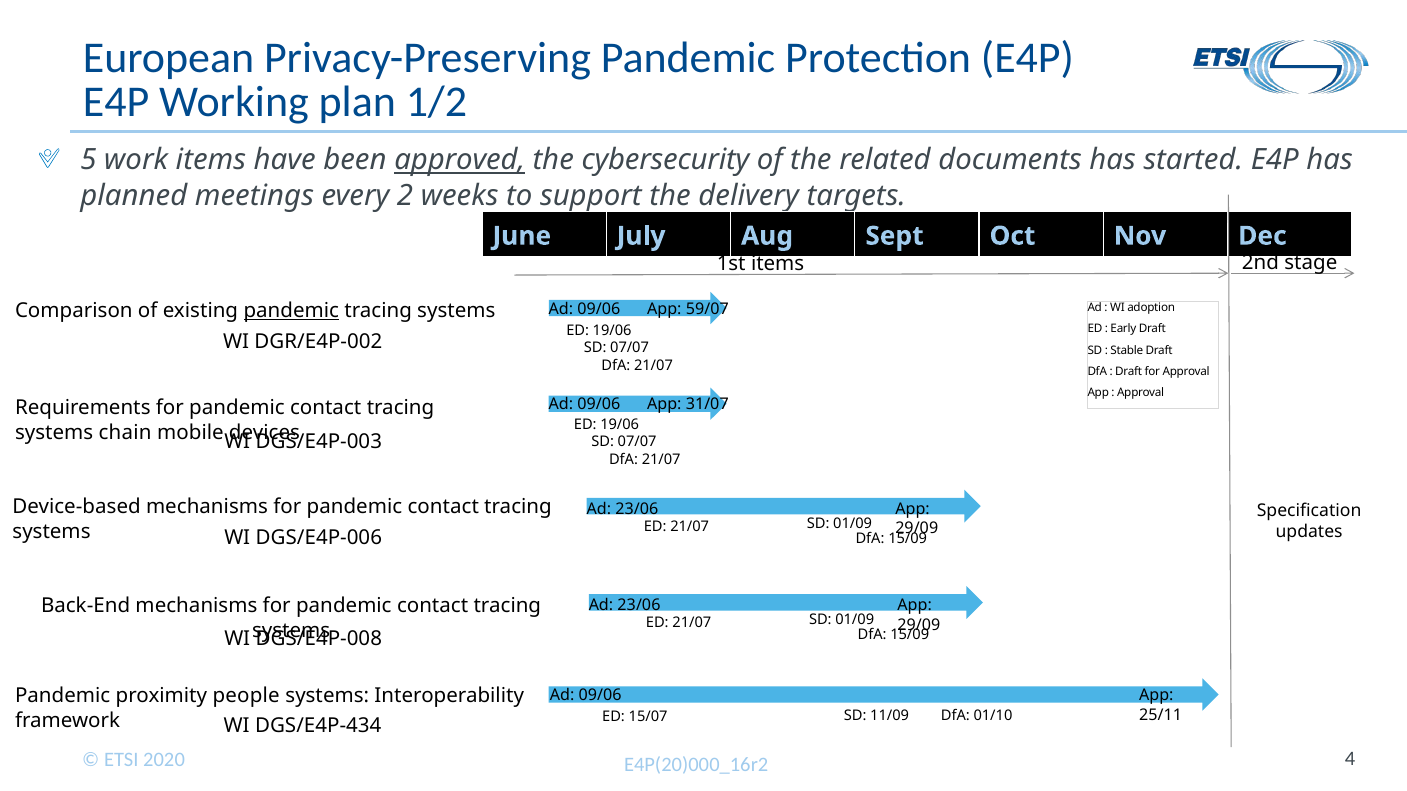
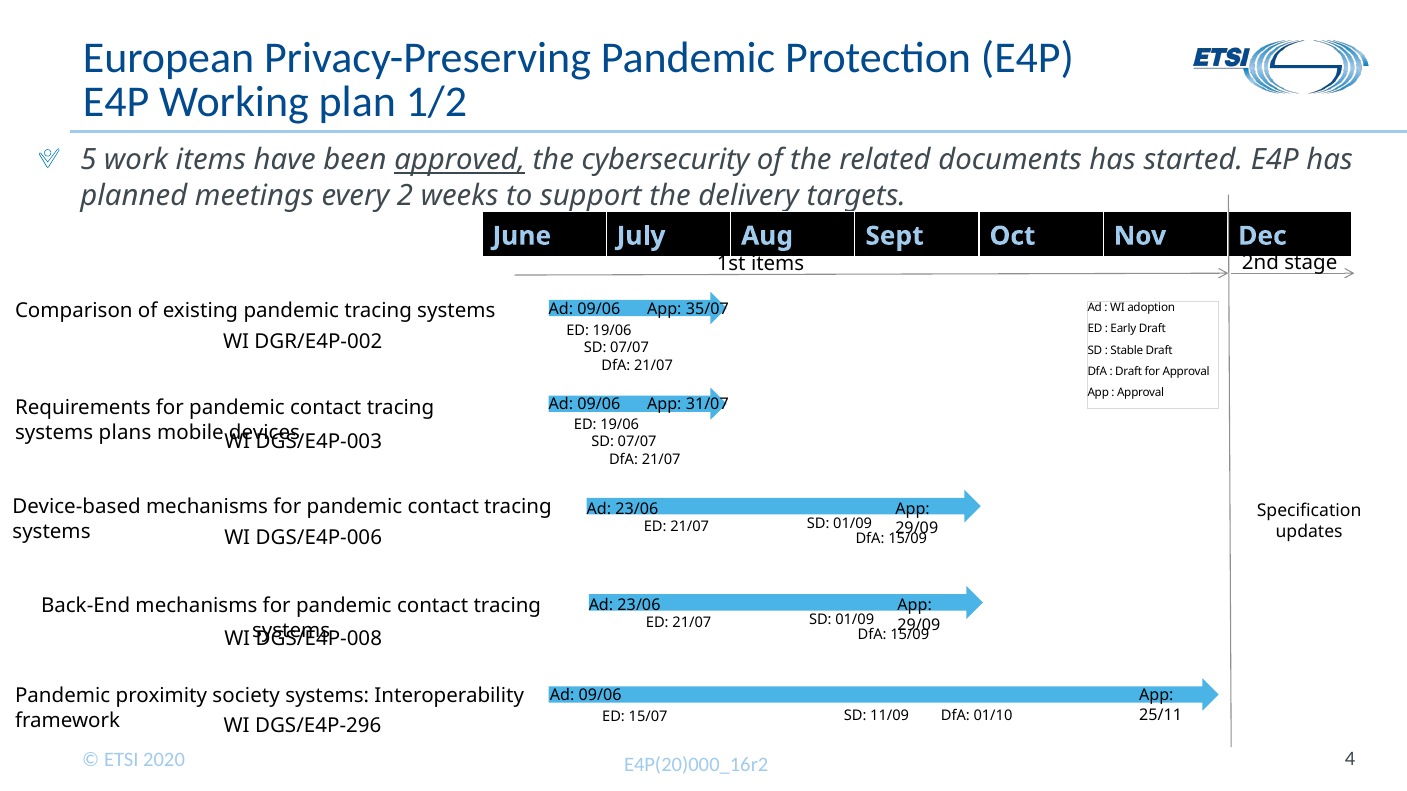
59/07: 59/07 -> 35/07 (707, 309)
pandemic underline: present -> none (291, 311)
chain: chain -> plans (125, 432)
people: people -> society (246, 696)
DGS/E4P-434: DGS/E4P-434 -> DGS/E4P-296 (318, 726)
